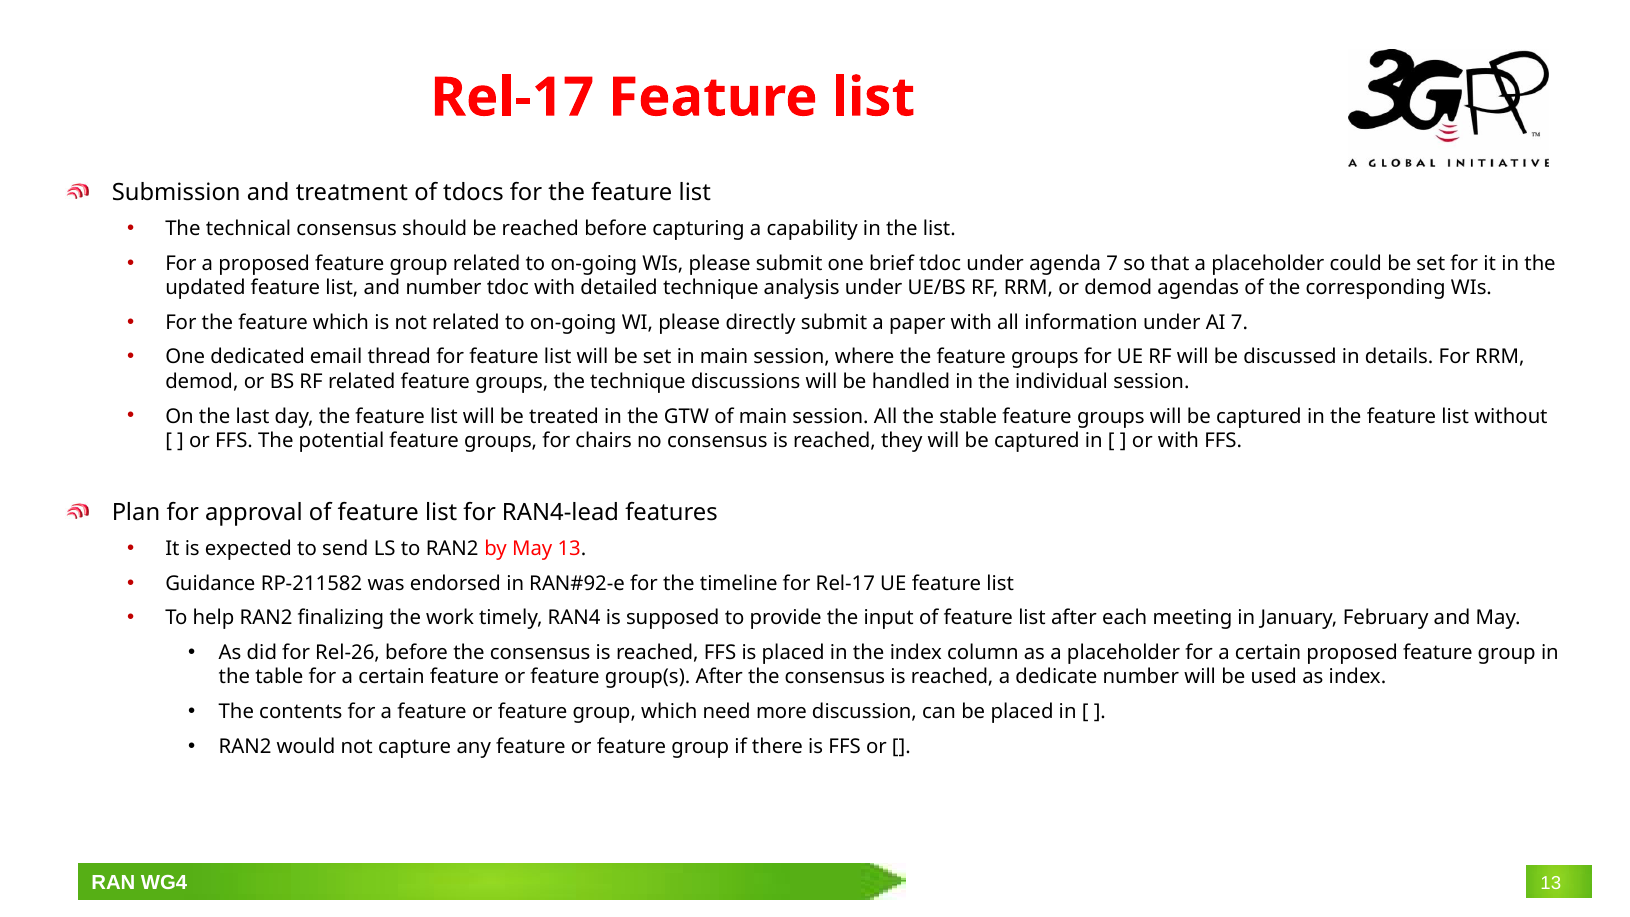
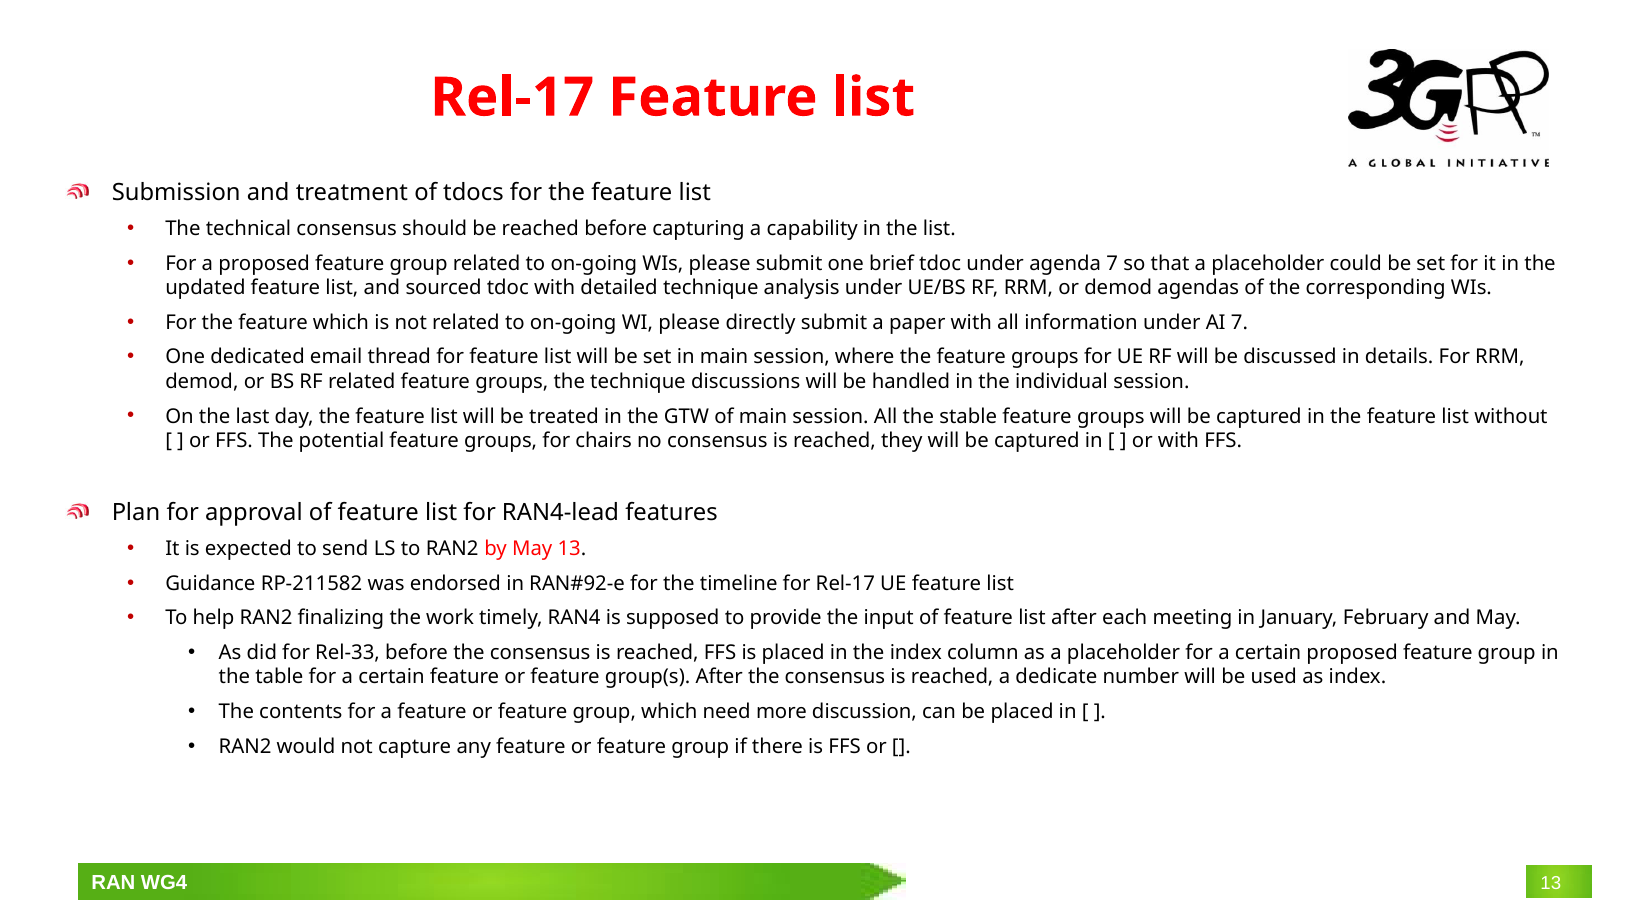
and number: number -> sourced (444, 288)
Rel-26: Rel-26 -> Rel-33 (348, 653)
